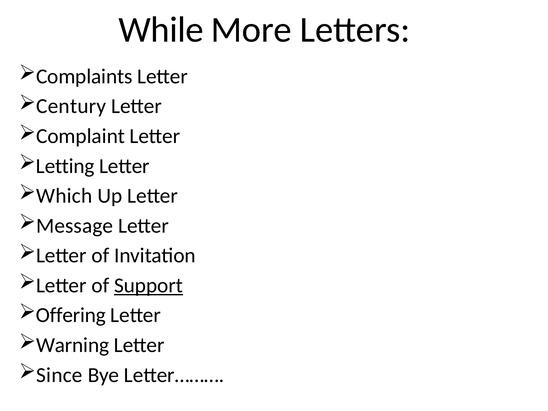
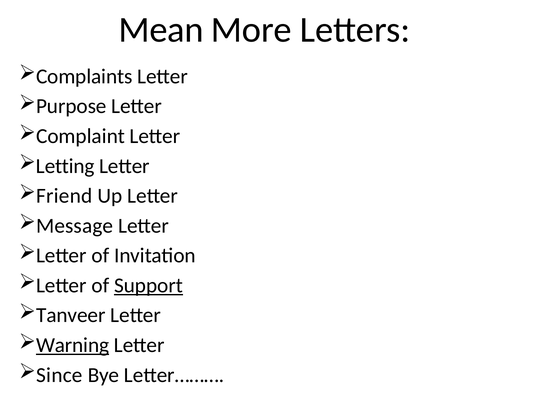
While: While -> Mean (161, 30)
Century: Century -> Purpose (71, 106)
Which: Which -> Friend (64, 196)
Offering: Offering -> Tanveer (71, 315)
Warning underline: none -> present (73, 345)
